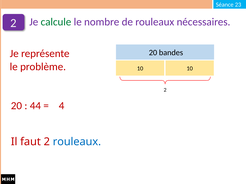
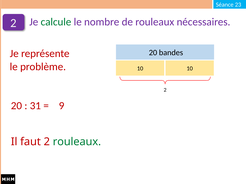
44: 44 -> 31 (35, 106)
4: 4 -> 9 (62, 106)
rouleaux colour: blue -> green (77, 142)
